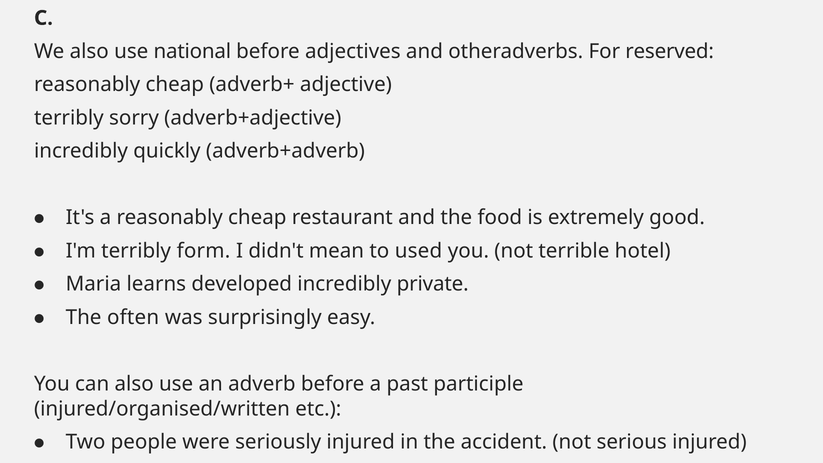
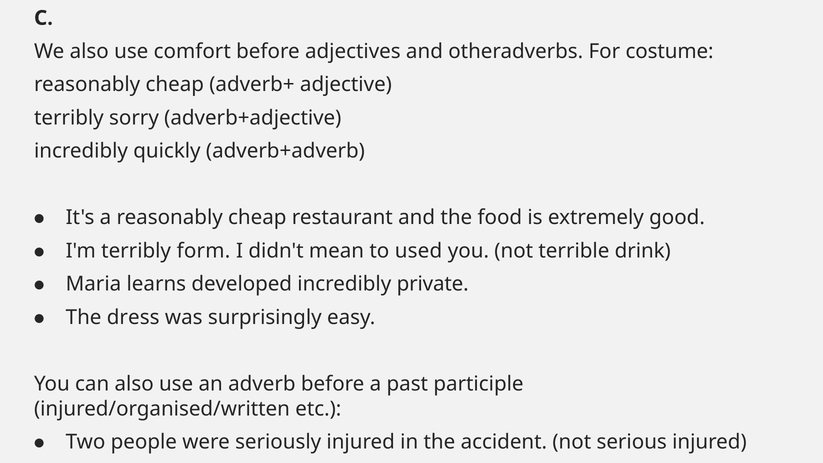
national: national -> comfort (192, 51)
reserved: reserved -> costume (670, 51)
hotel: hotel -> drink (643, 251)
often: often -> dress (133, 317)
